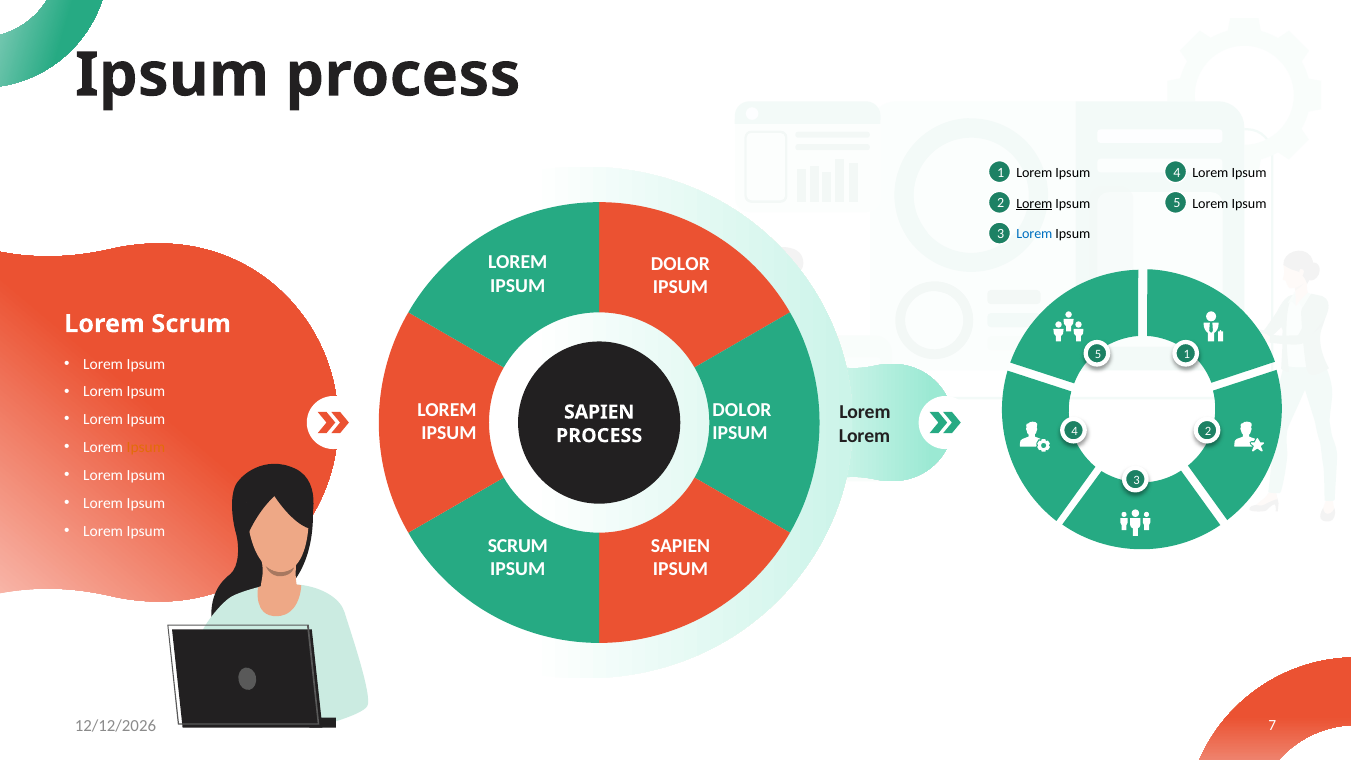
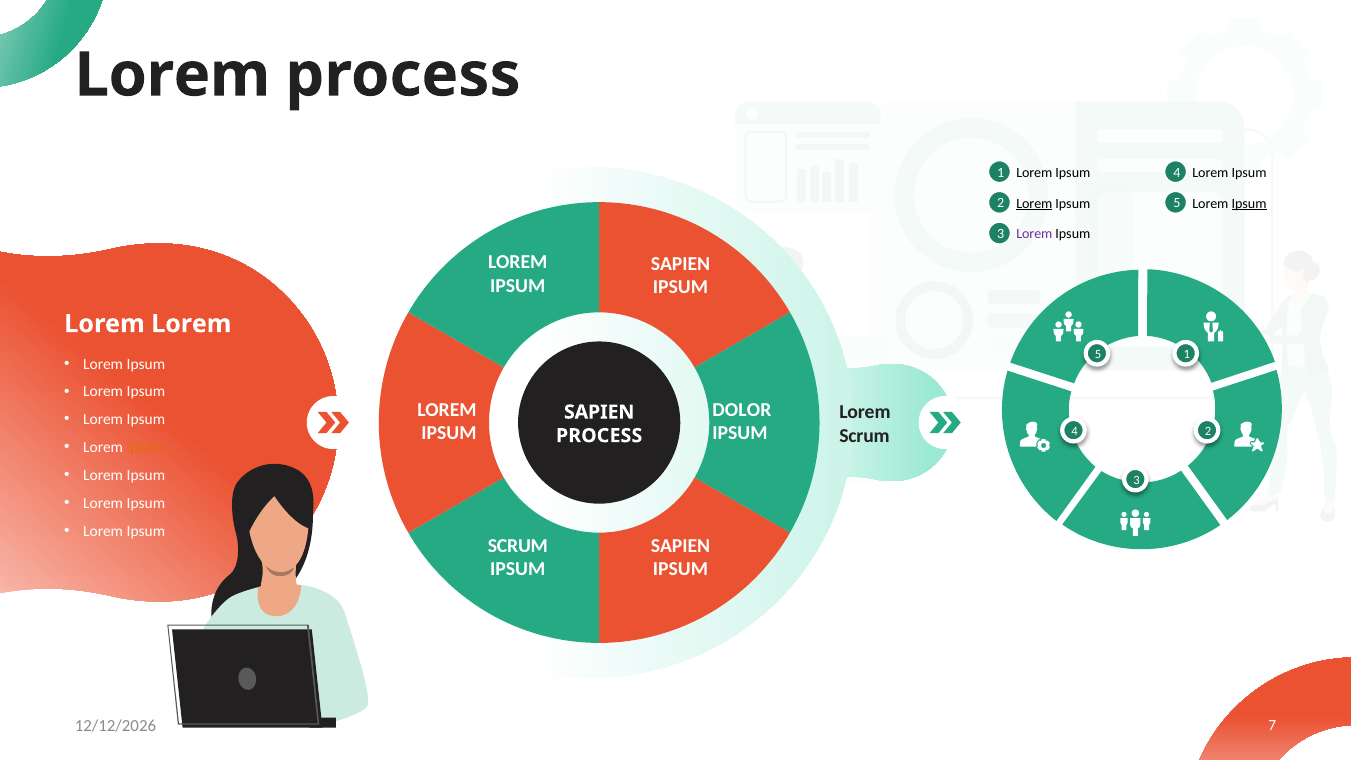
Ipsum: Ipsum -> Lorem (172, 75)
Ipsum underline: none -> present (1249, 203)
Lorem colour: blue -> purple (1034, 234)
DOLOR: DOLOR -> SAPIEN (681, 264)
Lorem Scrum: Scrum -> Lorem (191, 324)
Lorem: Lorem -> Scrum (865, 436)
